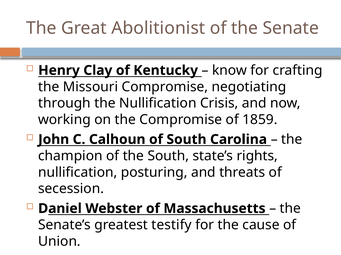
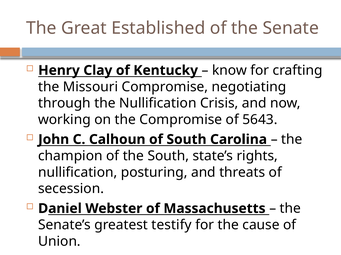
Abolitionist: Abolitionist -> Established (158, 28)
1859: 1859 -> 5643 (260, 120)
